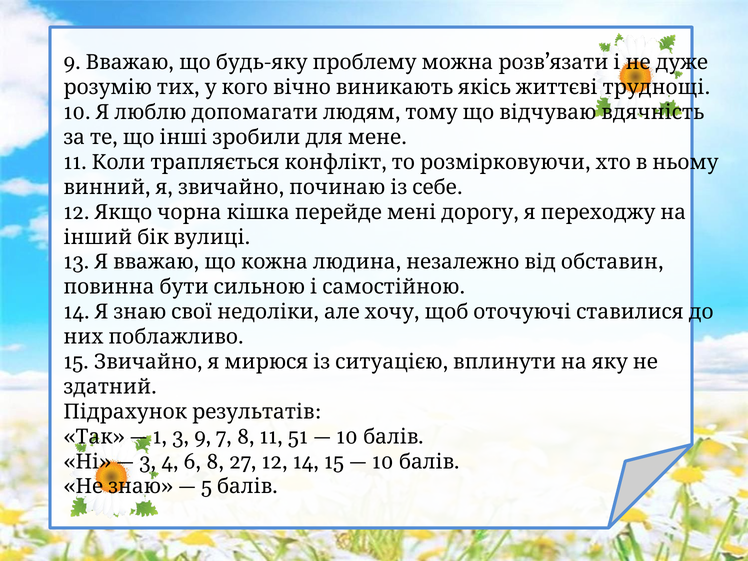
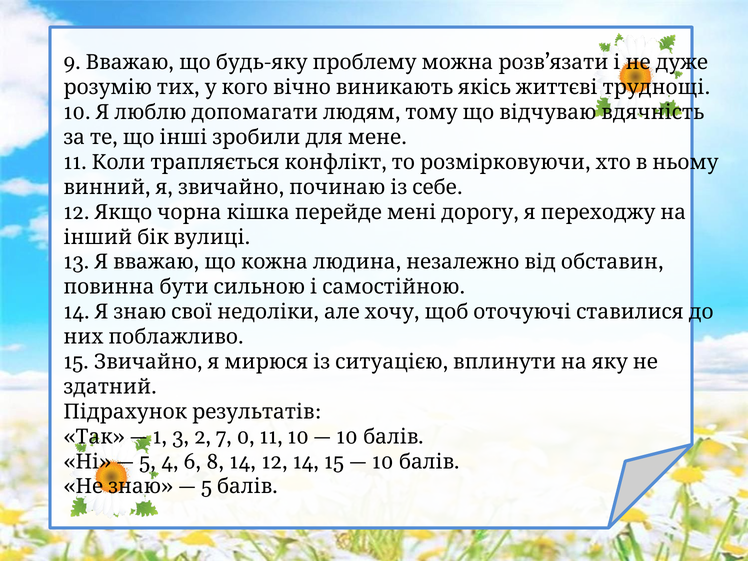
3 9: 9 -> 2 (203, 437)
7 8: 8 -> 0 (246, 437)
11 51: 51 -> 10 (298, 437)
3: 3 -> 5 (148, 462)
8 27: 27 -> 14 (243, 462)
